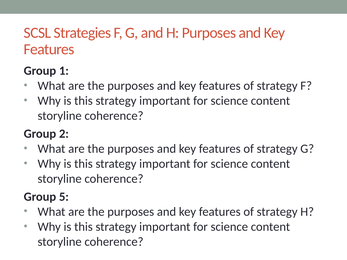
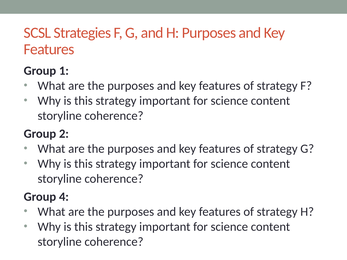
5: 5 -> 4 (64, 197)
